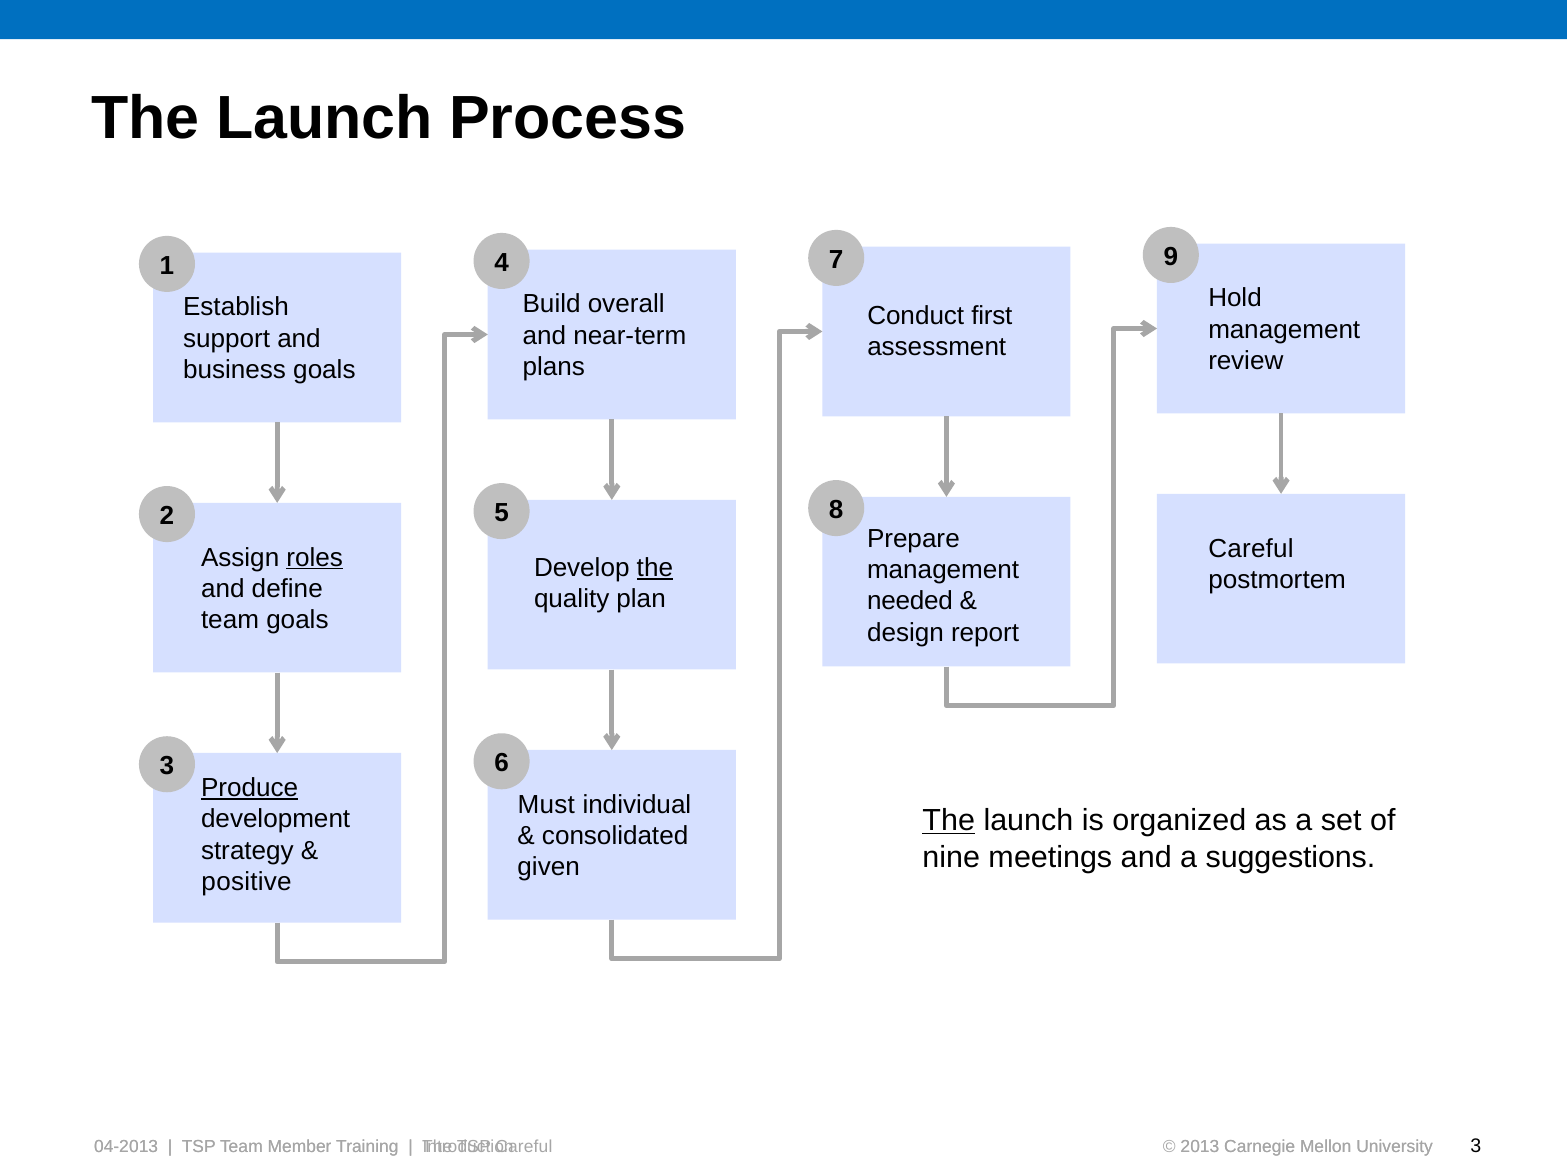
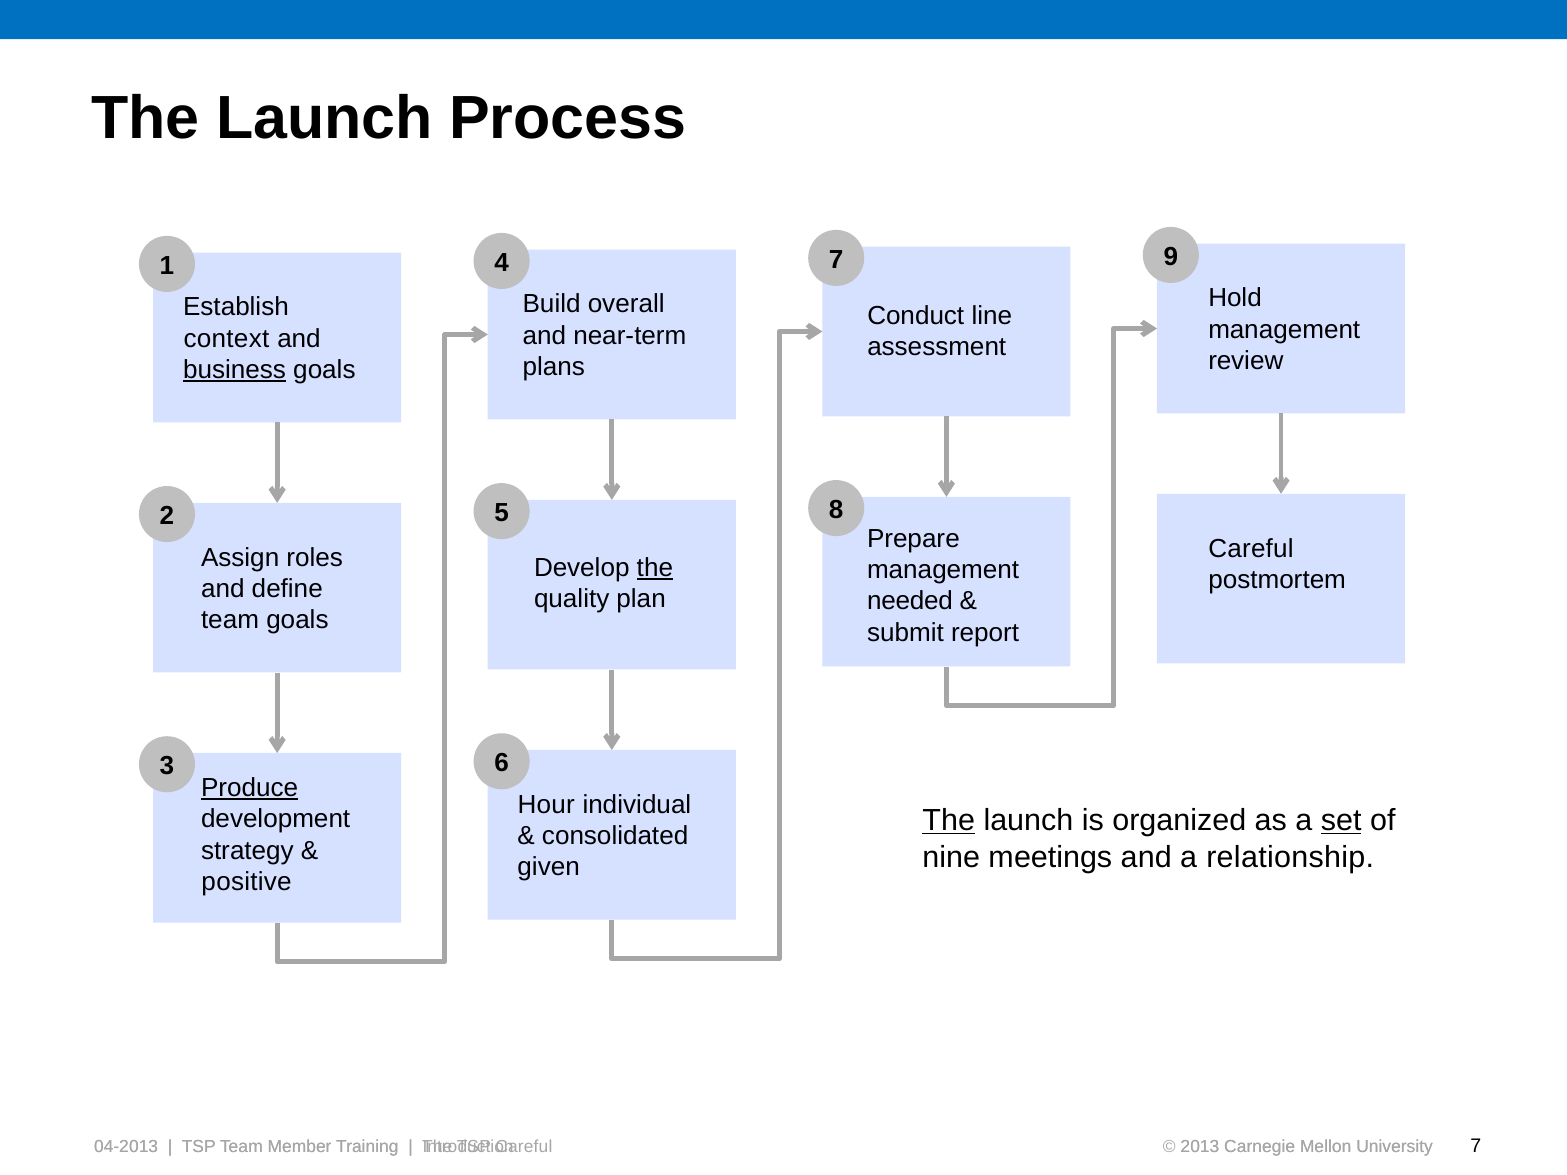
first: first -> line (992, 316)
support: support -> context (226, 339)
business underline: none -> present (235, 370)
roles underline: present -> none (315, 558)
design: design -> submit (906, 633)
Must: Must -> Hour (546, 805)
set underline: none -> present (1341, 821)
suggestions: suggestions -> relationship (1290, 857)
3: 3 -> 7 (1476, 1146)
